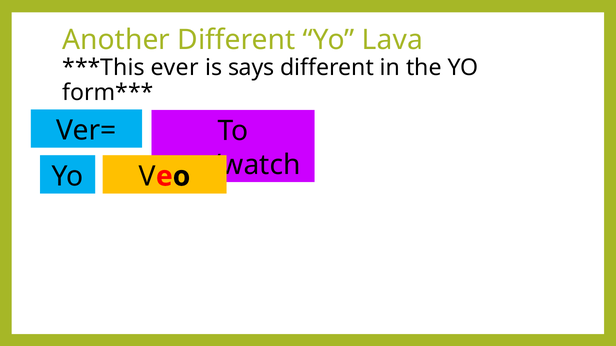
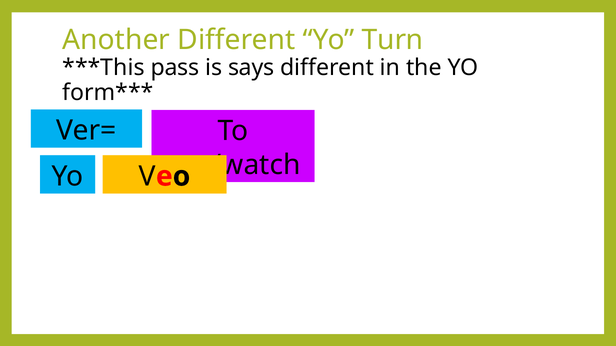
Lava: Lava -> Turn (393, 40)
ever: ever -> pass (175, 68)
